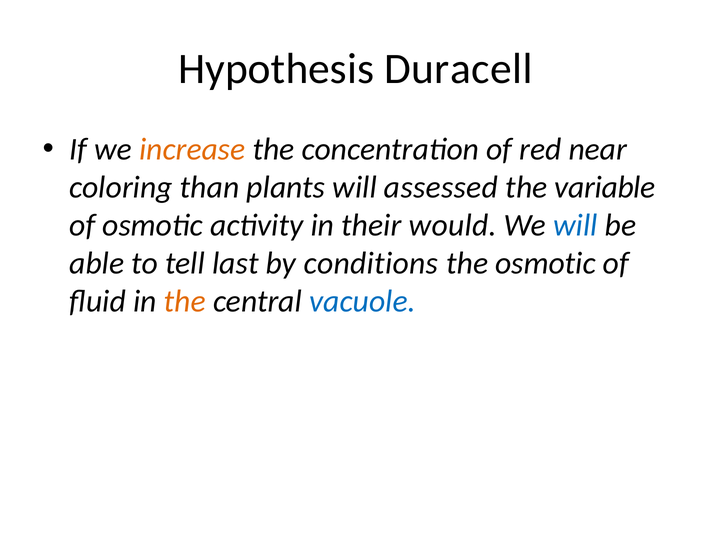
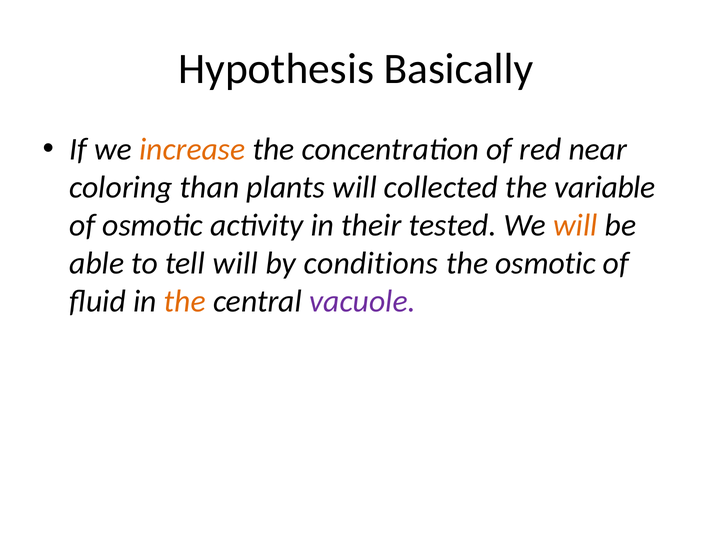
Duracell: Duracell -> Basically (459, 69)
assessed: assessed -> collected (441, 187)
would: would -> tested (453, 225)
will colour: blue -> orange (575, 225)
tell last: last -> will (235, 263)
vacuole colour: blue -> purple (362, 301)
